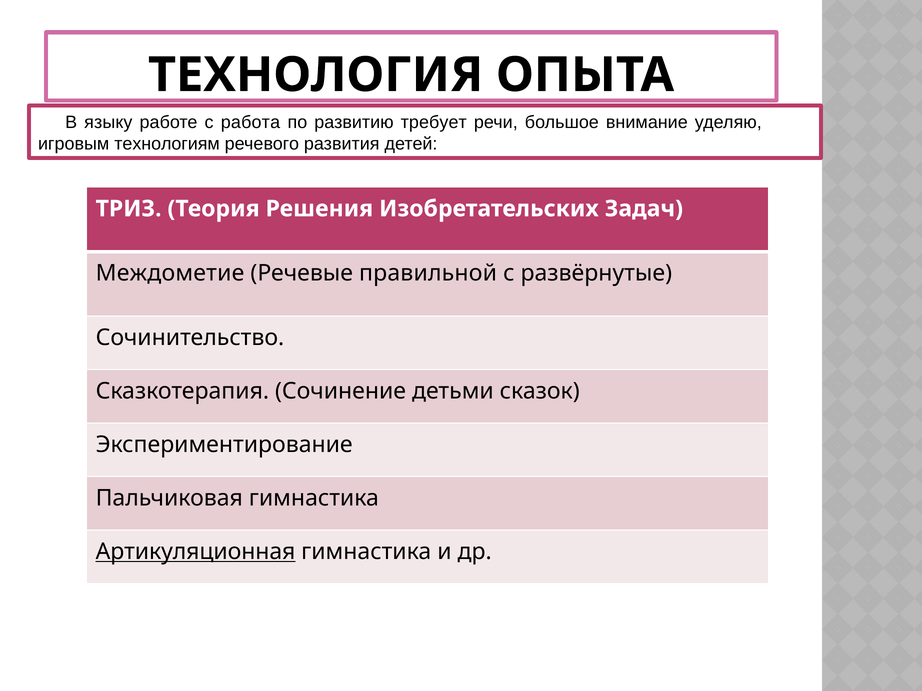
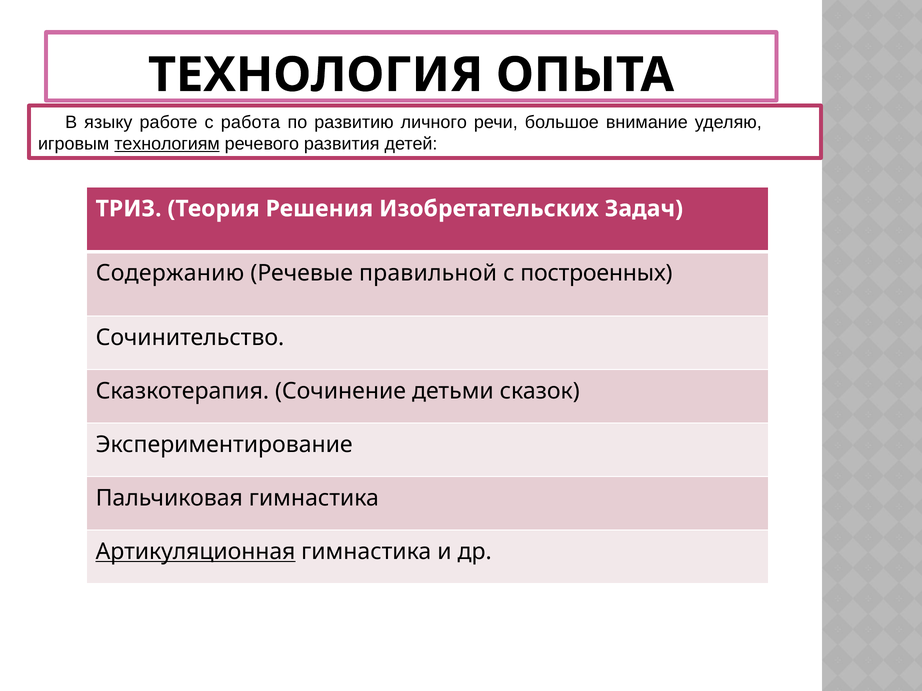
требует: требует -> личного (434, 122)
технологиям underline: none -> present (167, 144)
Междометие: Междометие -> Содержанию (170, 273)
развёрнутые: развёрнутые -> построенных (596, 273)
